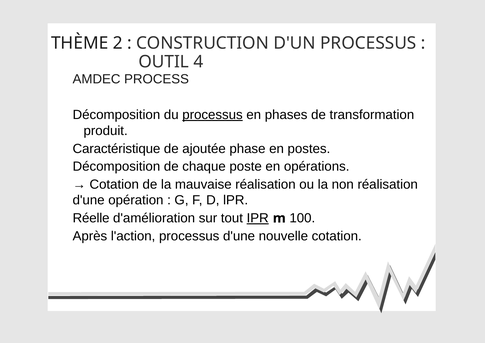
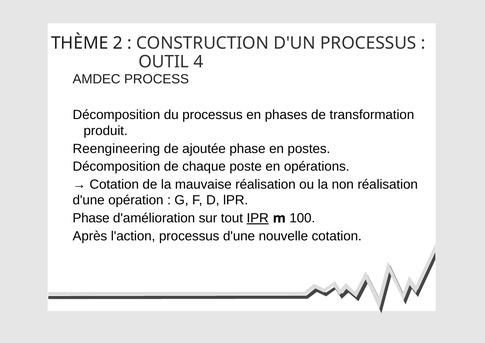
processus underline: present -> none (212, 115)
Caractéristique: Caractéristique -> Reengineering (116, 149)
Réelle: Réelle -> Phase (91, 218)
